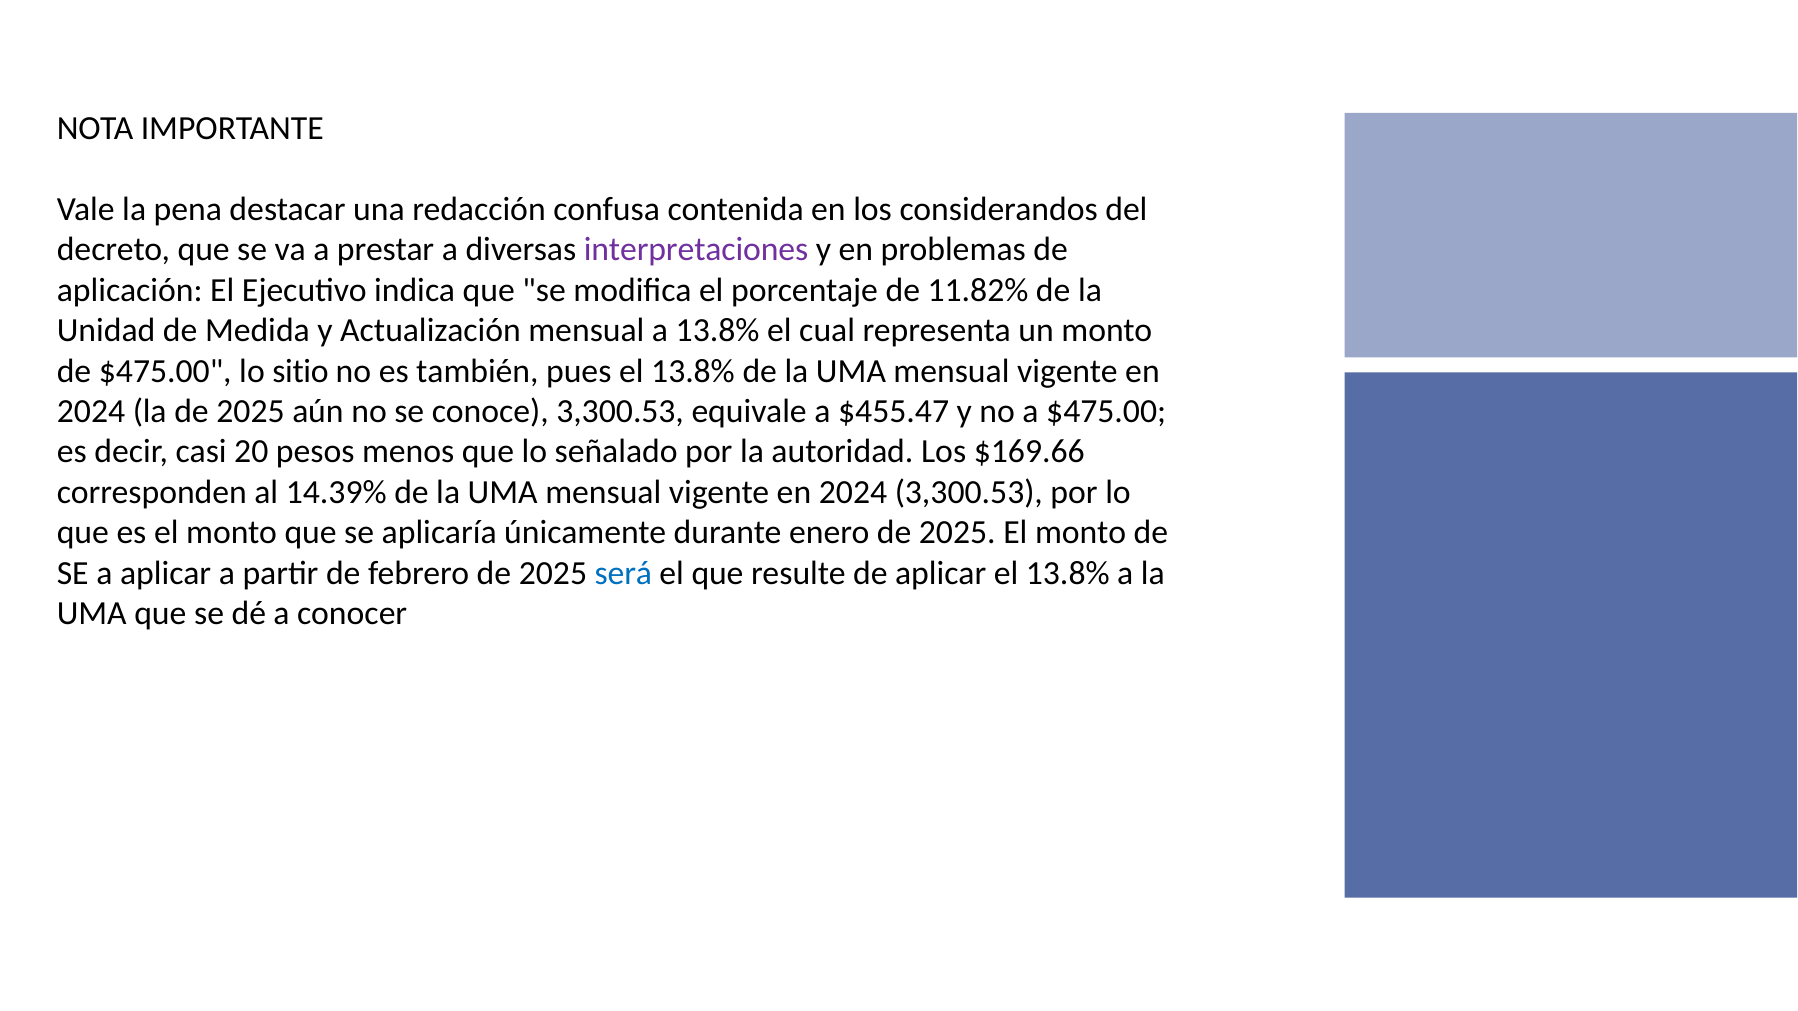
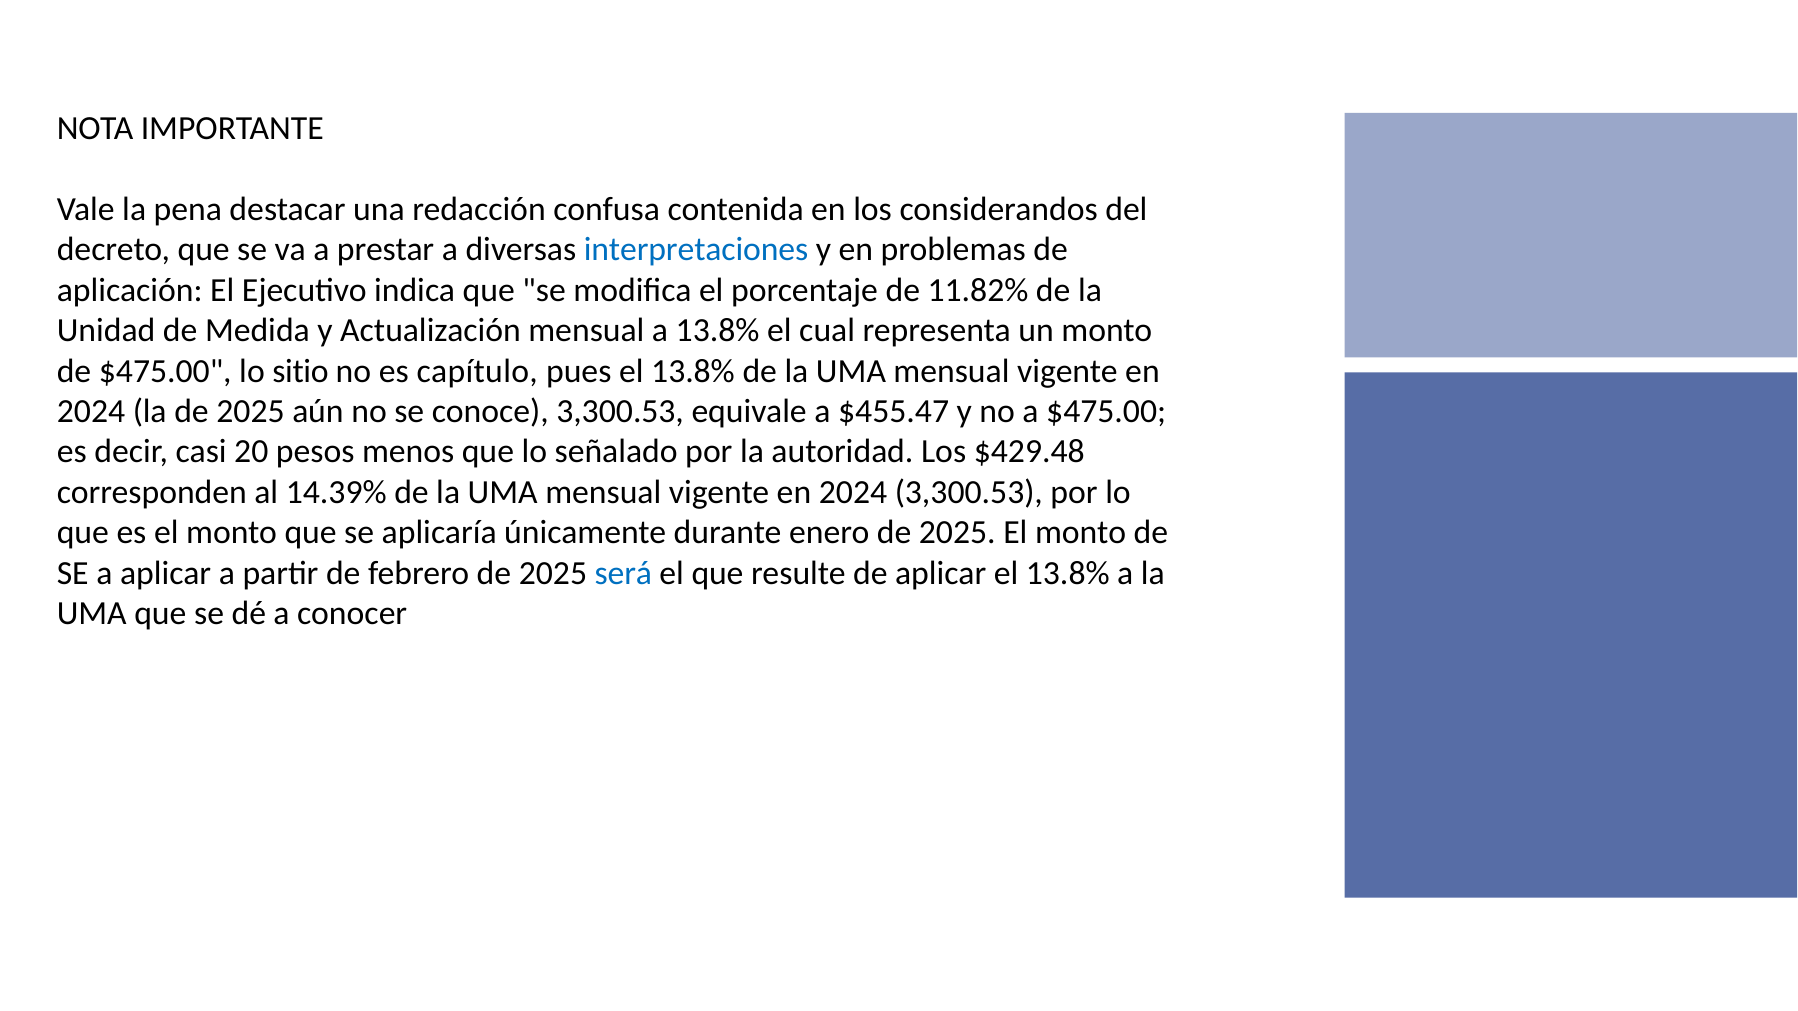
interpretaciones colour: purple -> blue (696, 250)
también: también -> capítulo (477, 371)
$169.66: $169.66 -> $429.48 (1029, 452)
